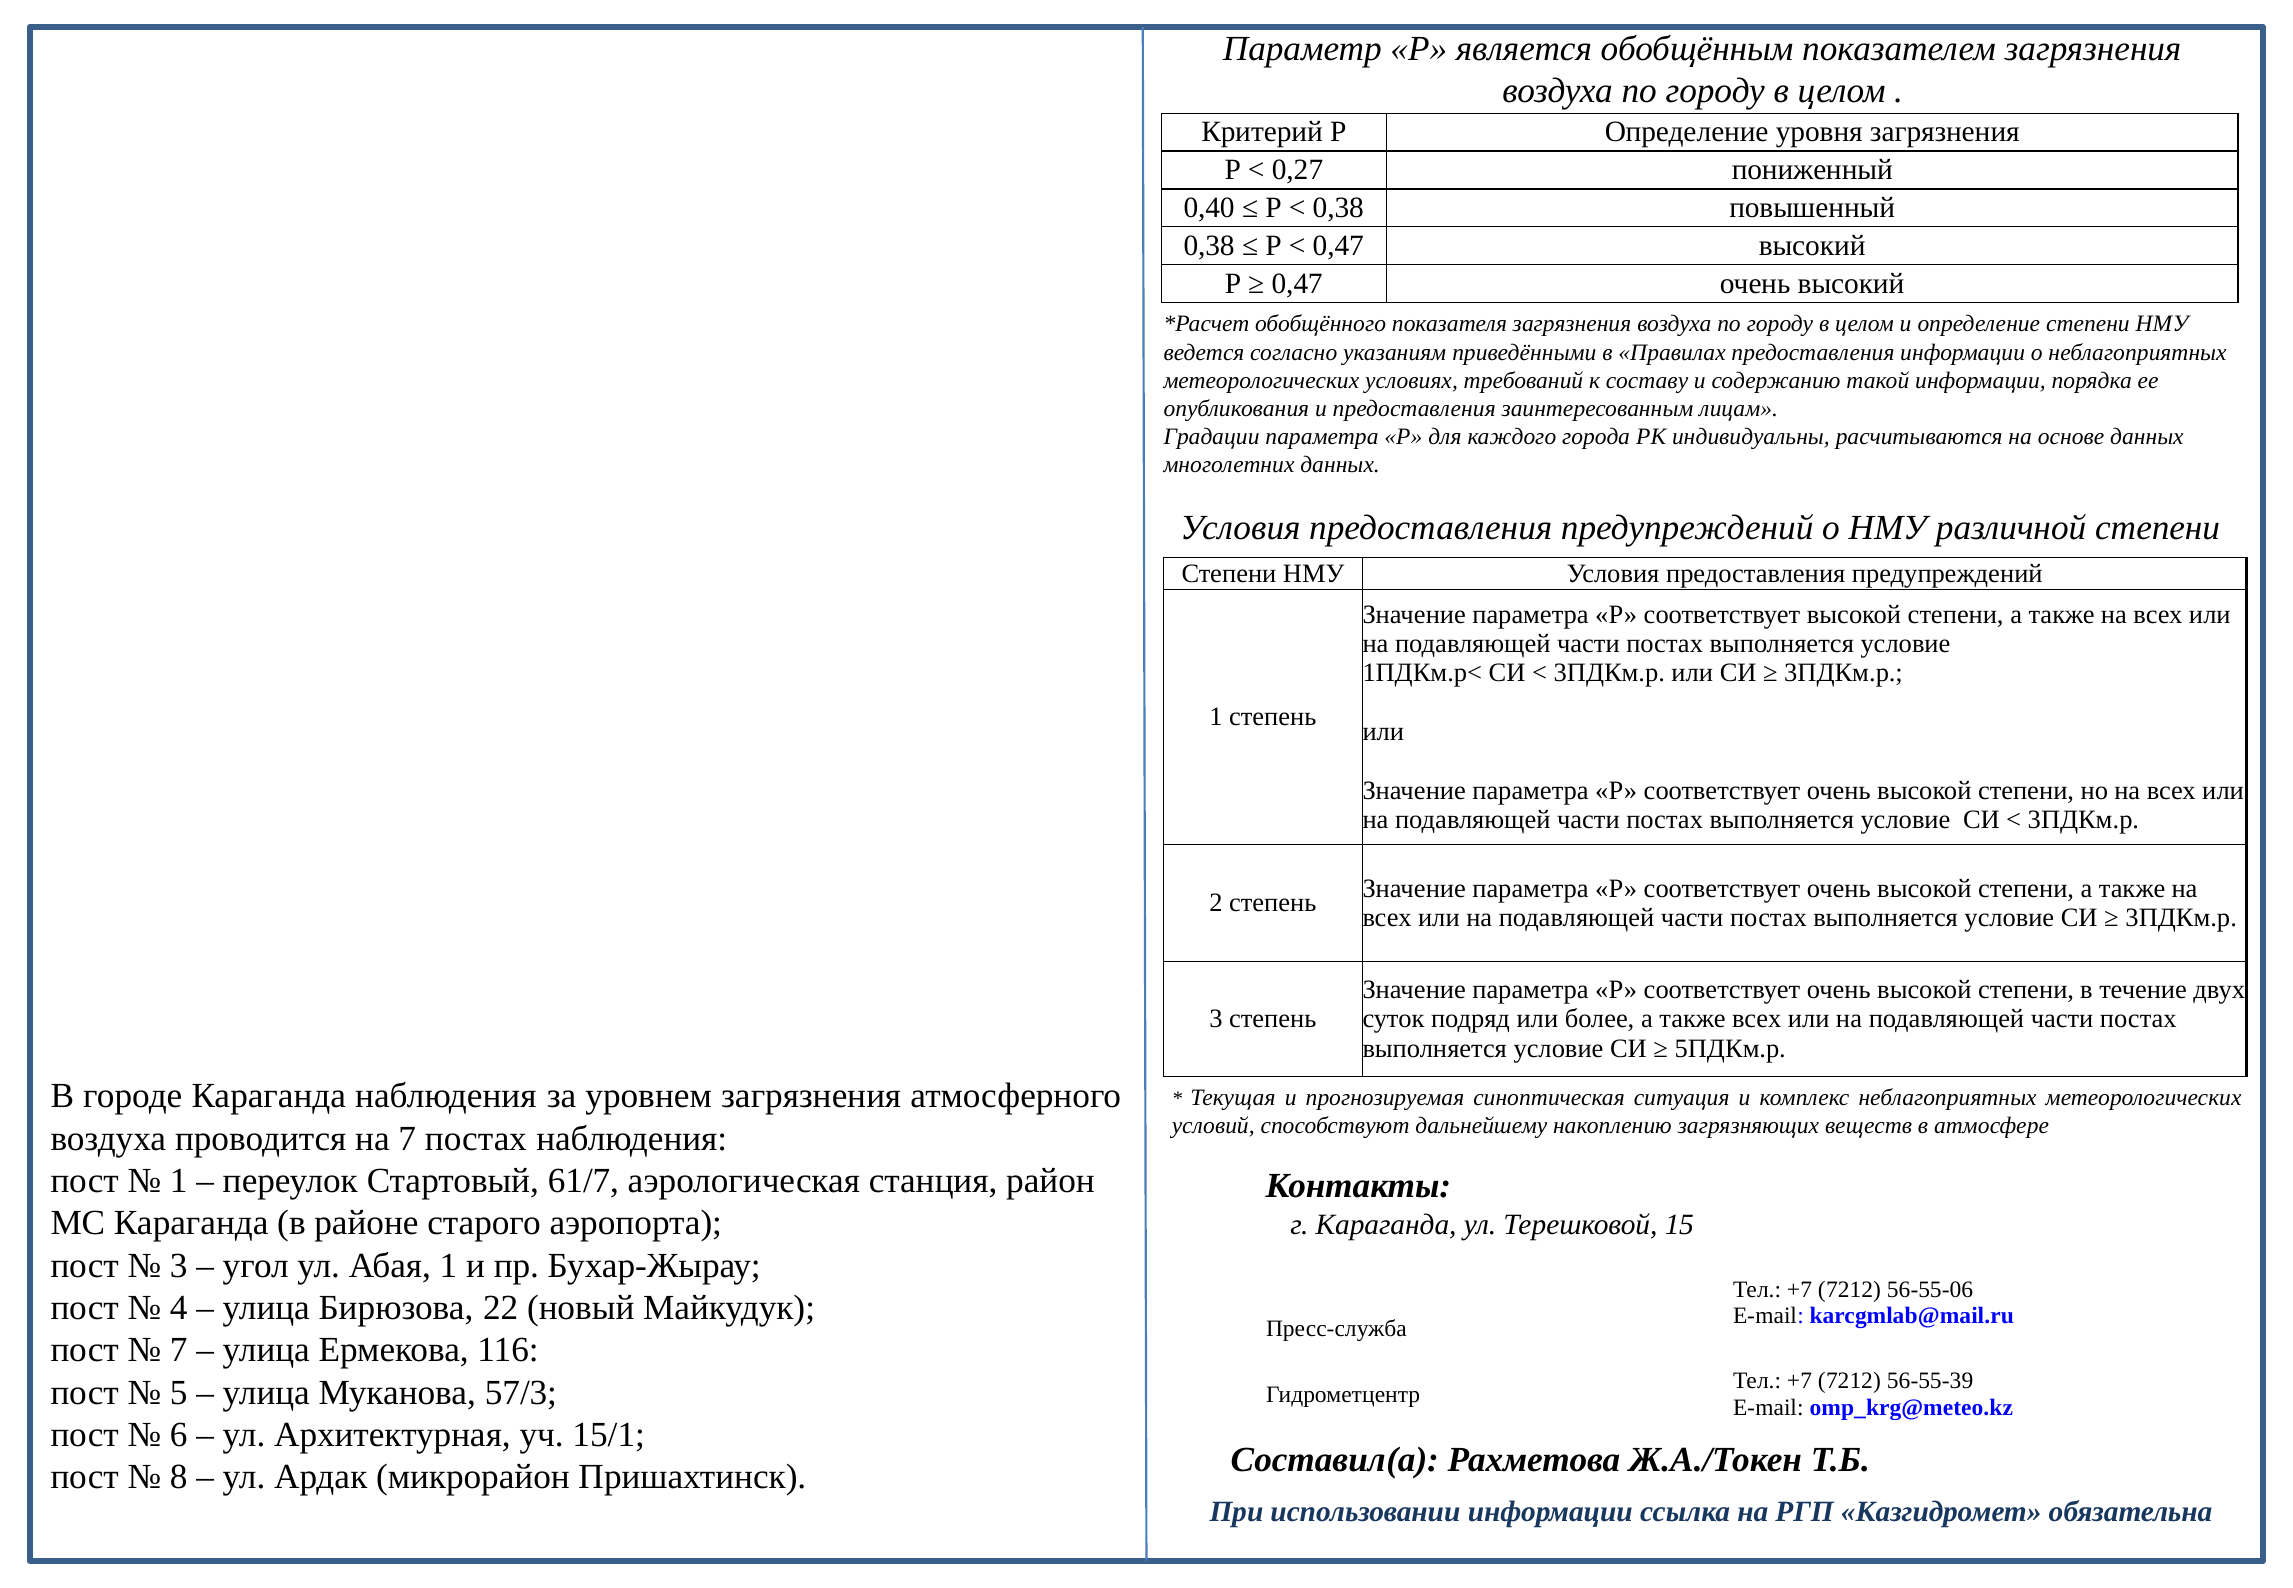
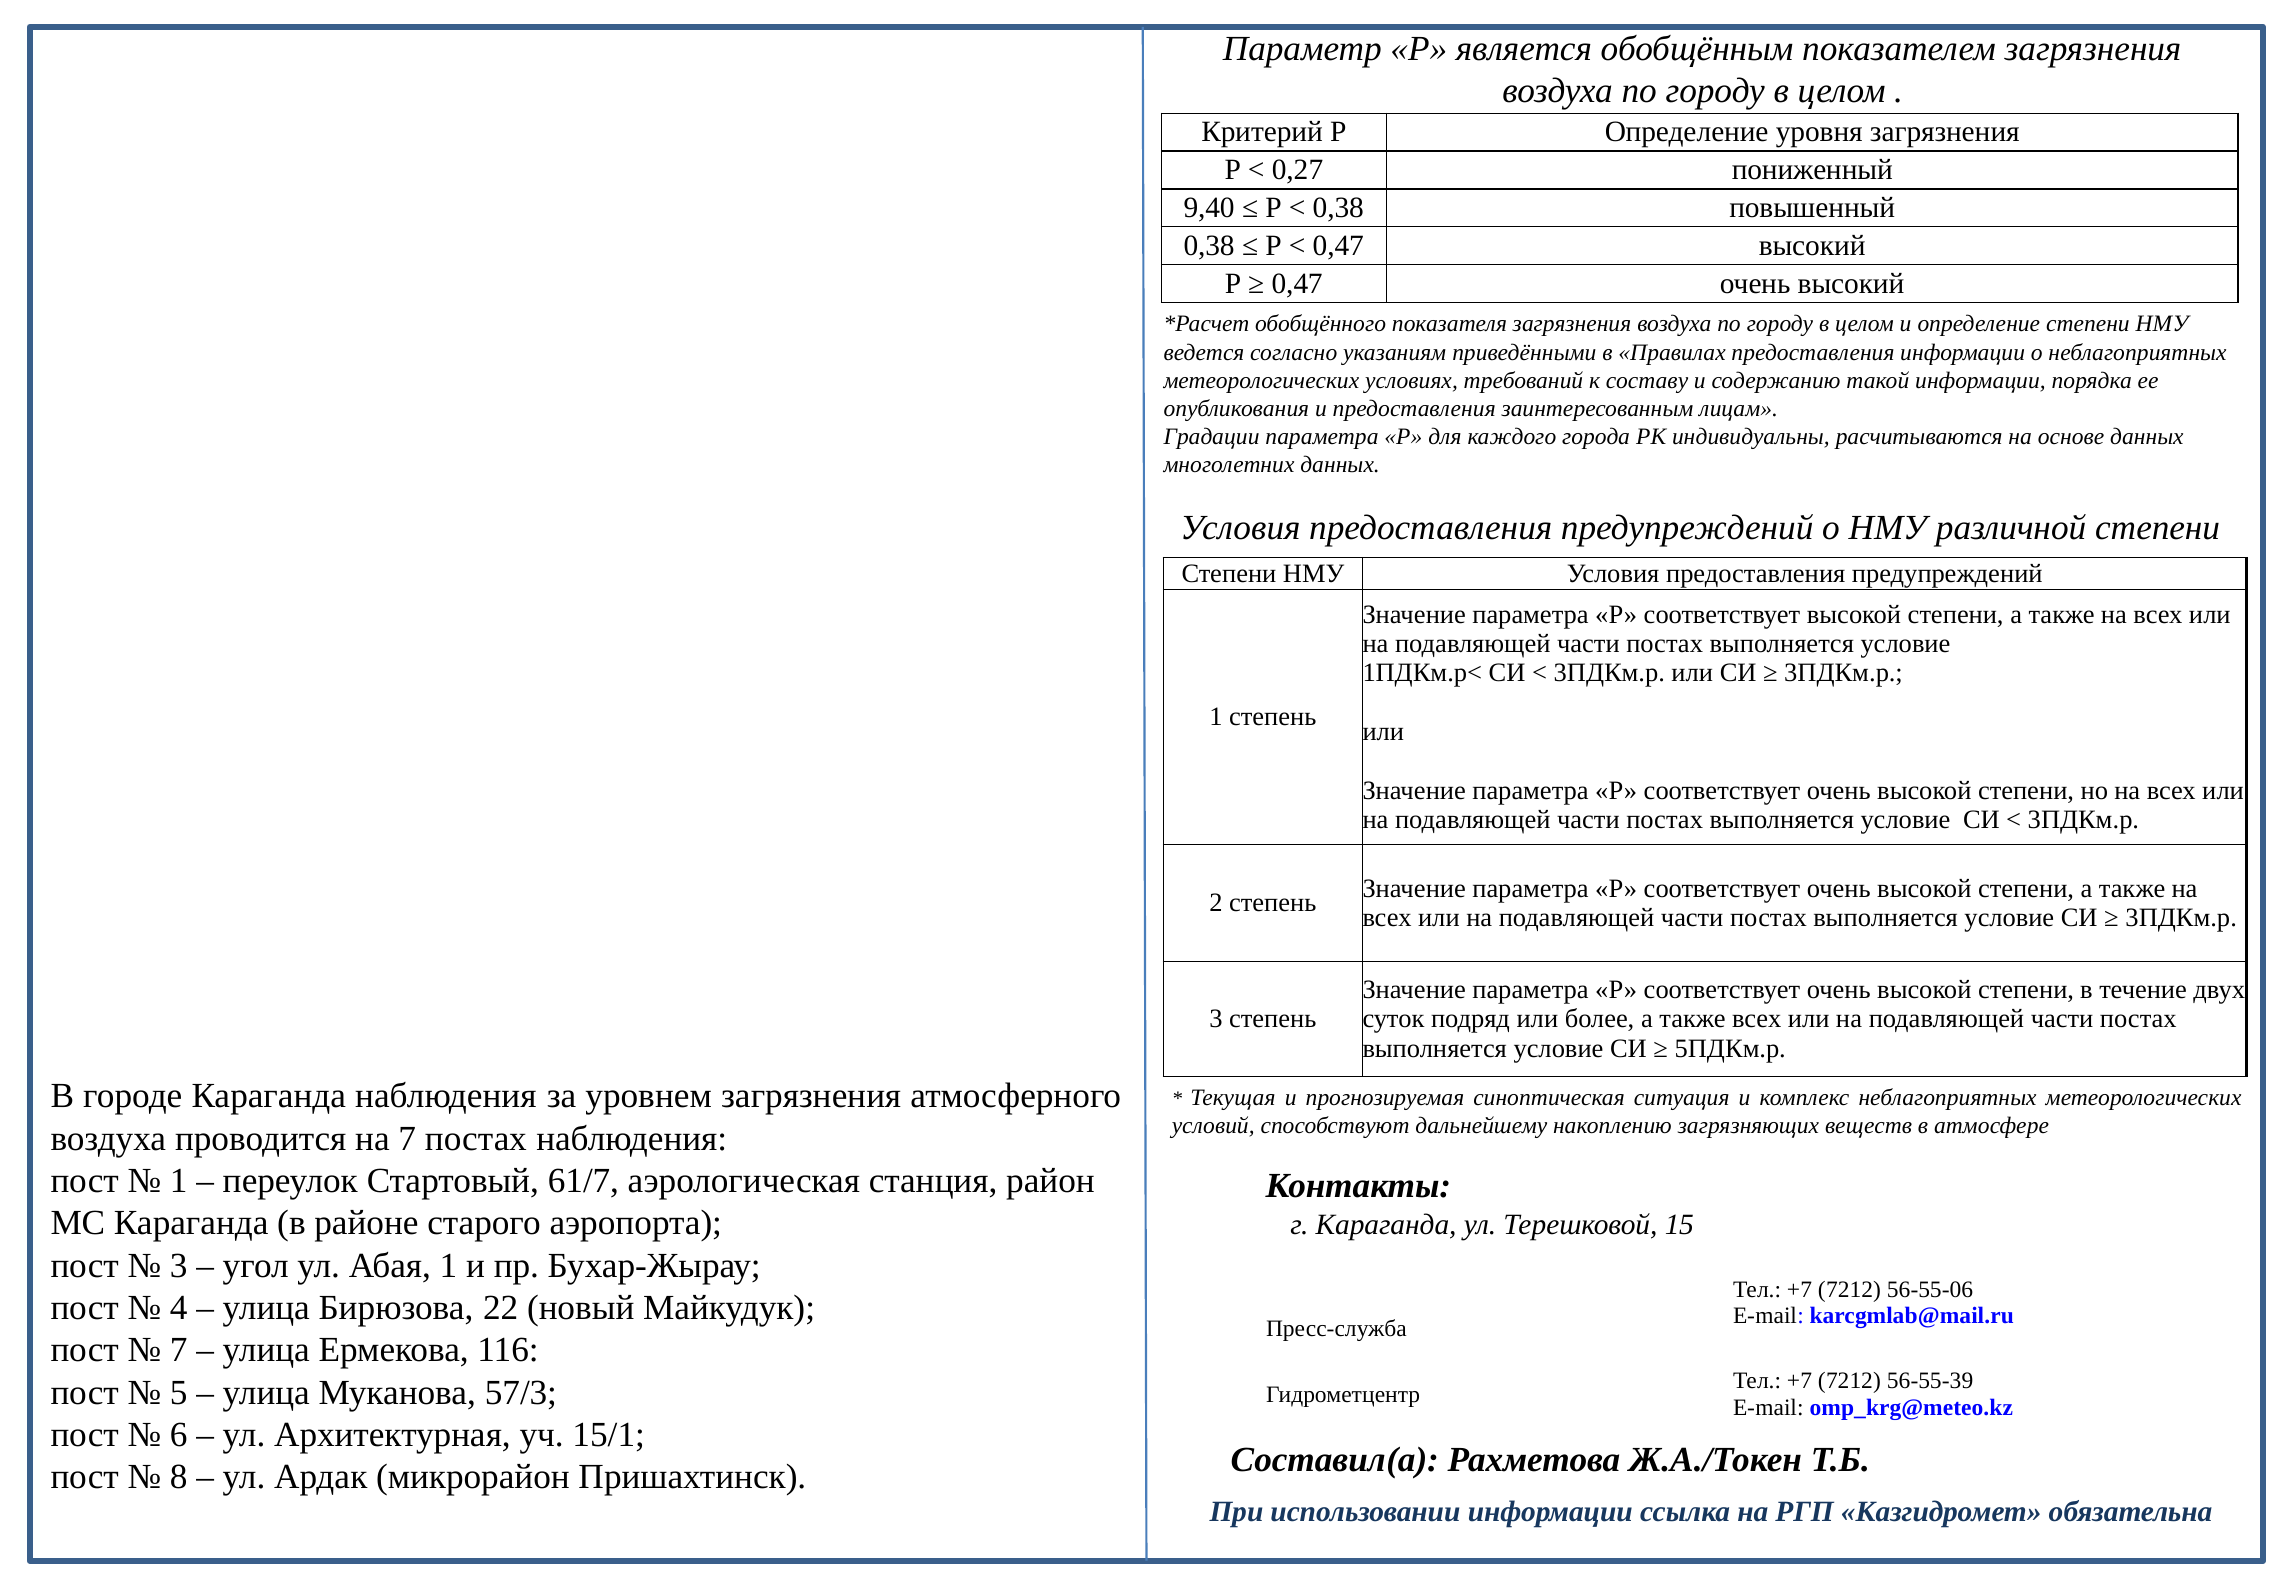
0,40: 0,40 -> 9,40 (1209, 208)
